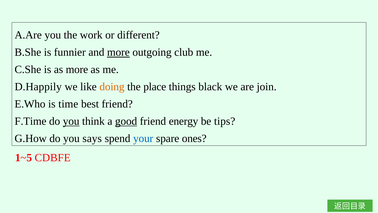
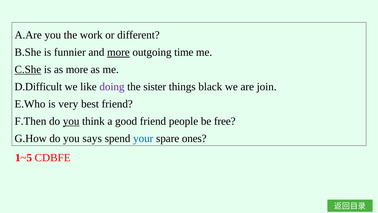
club: club -> time (184, 52)
C.She underline: none -> present (28, 69)
D.Happily: D.Happily -> D.Difficult (38, 87)
doing colour: orange -> purple (112, 87)
place: place -> sister (155, 87)
time: time -> very (68, 104)
F.Time: F.Time -> F.Then (30, 121)
good underline: present -> none (126, 121)
energy: energy -> people (183, 121)
tips: tips -> free (225, 121)
